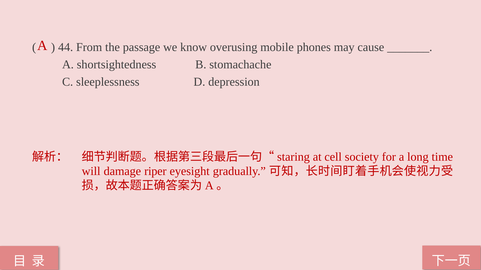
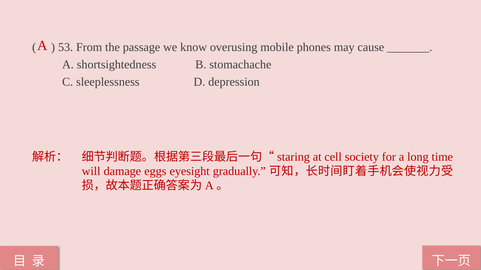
44: 44 -> 53 (66, 47)
riper: riper -> eggs (155, 172)
